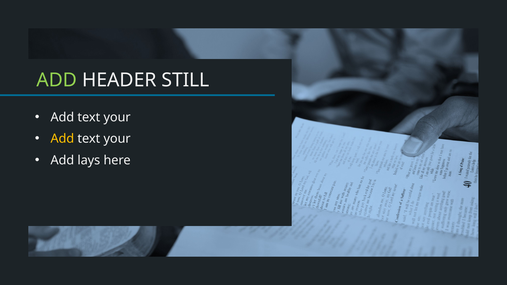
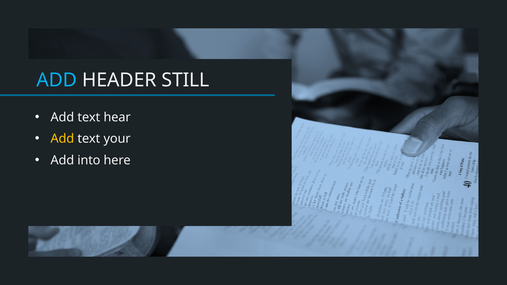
ADD colour: light green -> light blue (57, 80)
your: your -> hear (117, 117)
lays: lays -> into (89, 160)
